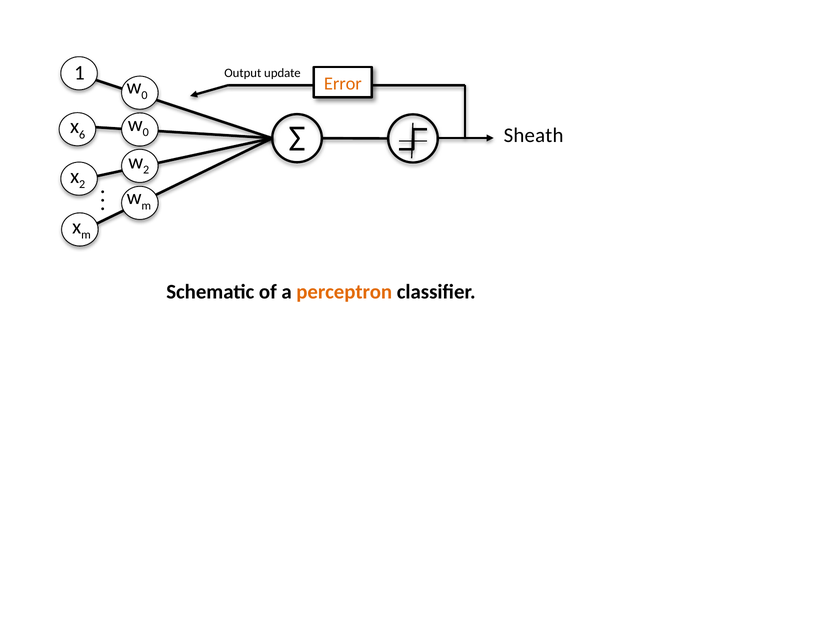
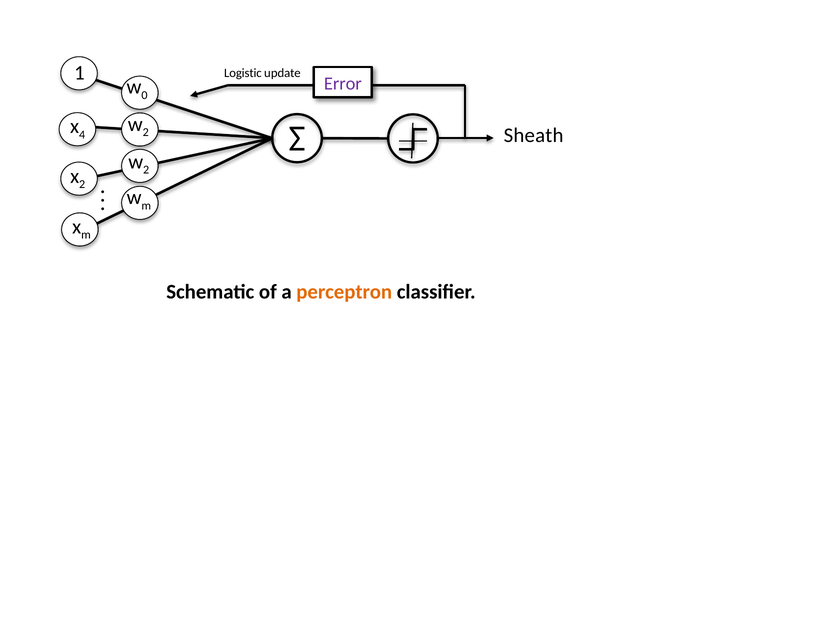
Output: Output -> Logistic (243, 73)
Error colour: orange -> purple (343, 83)
0: 0 -> 2 (146, 132)
6: 6 -> 4 (82, 135)
